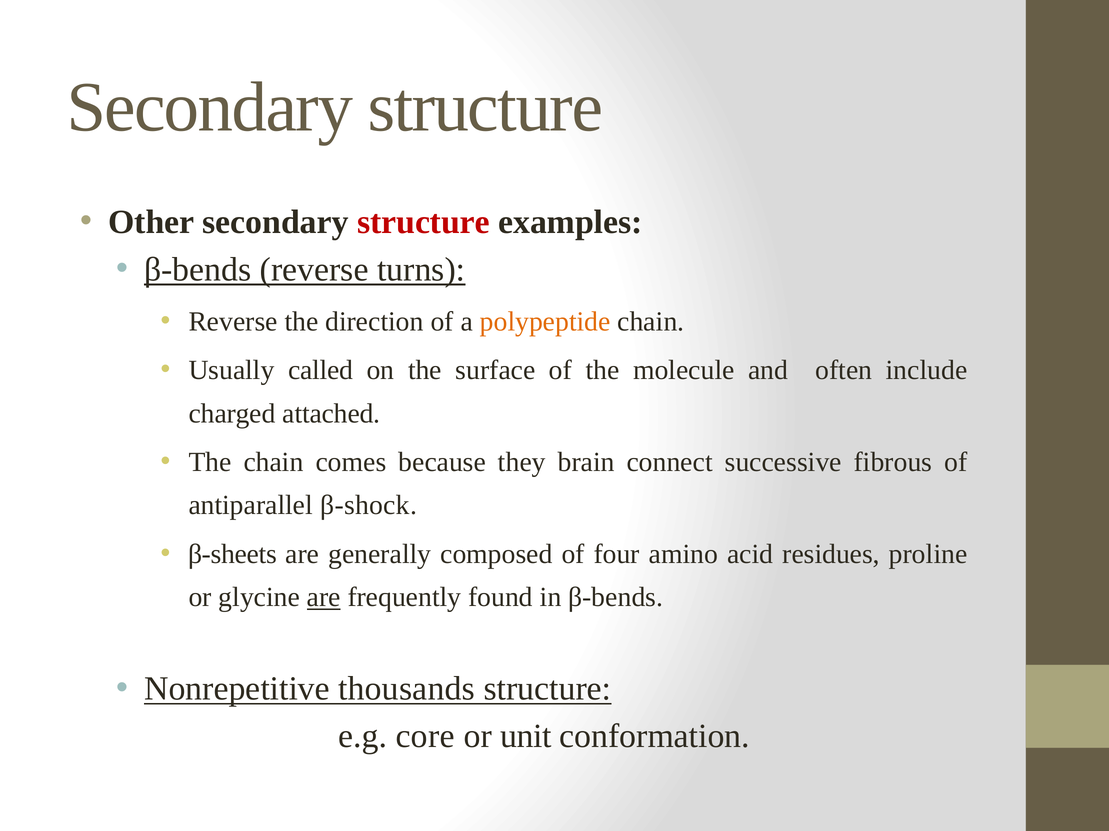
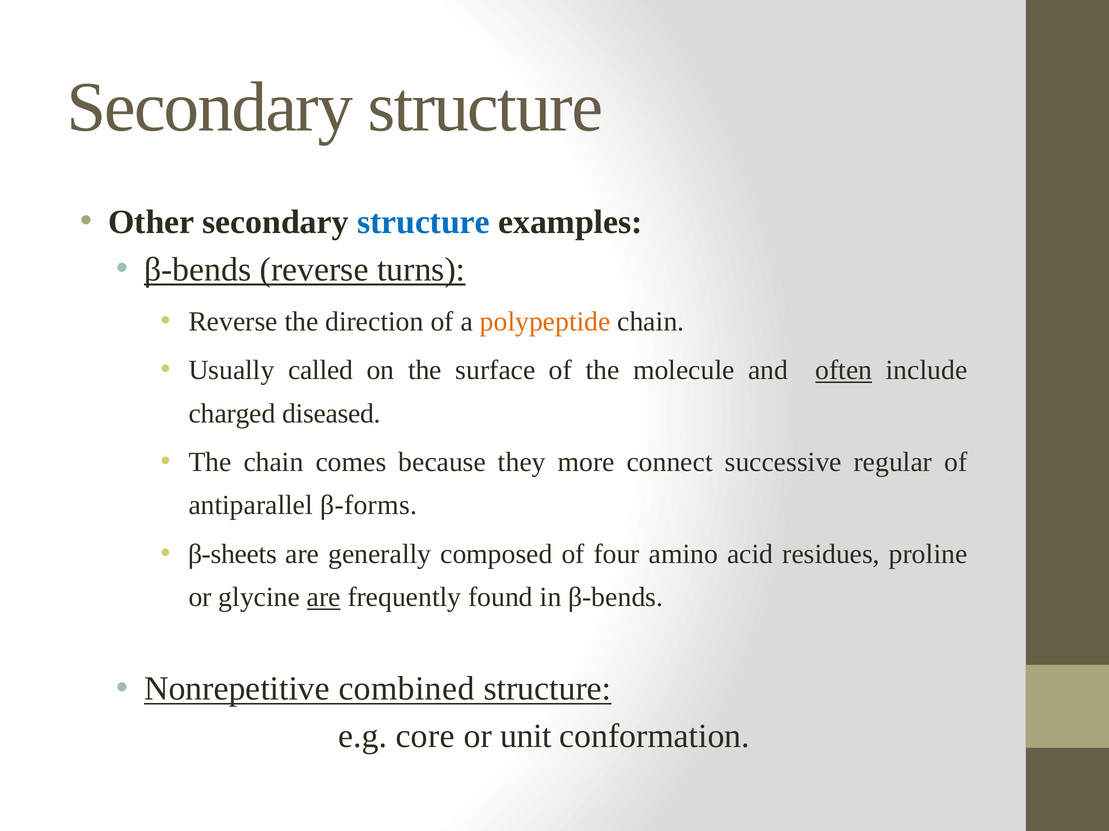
structure colour: red -> blue (423, 222)
often underline: none -> present (844, 371)
attached: attached -> diseased (332, 414)
brain: brain -> more (586, 463)
fibrous: fibrous -> regular (893, 463)
β-shock: β-shock -> β-forms (369, 506)
thousands: thousands -> combined (407, 689)
